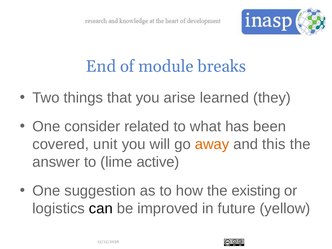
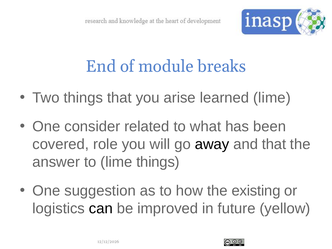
learned they: they -> lime (272, 98)
unit: unit -> role (105, 144)
away colour: orange -> black (212, 144)
and this: this -> that (274, 144)
lime active: active -> things (158, 162)
